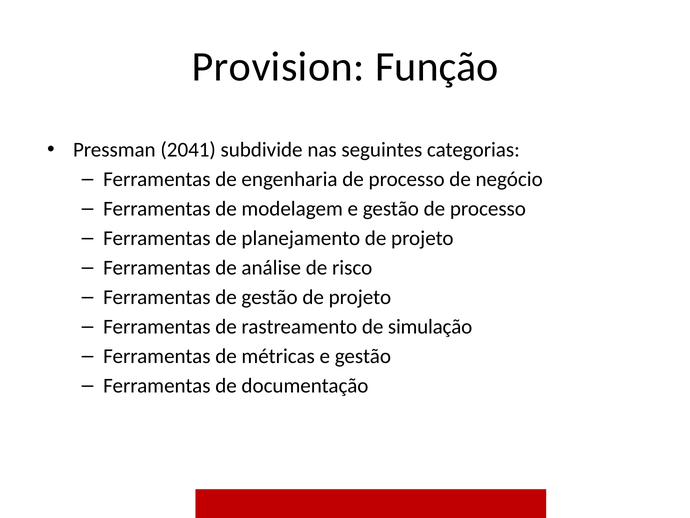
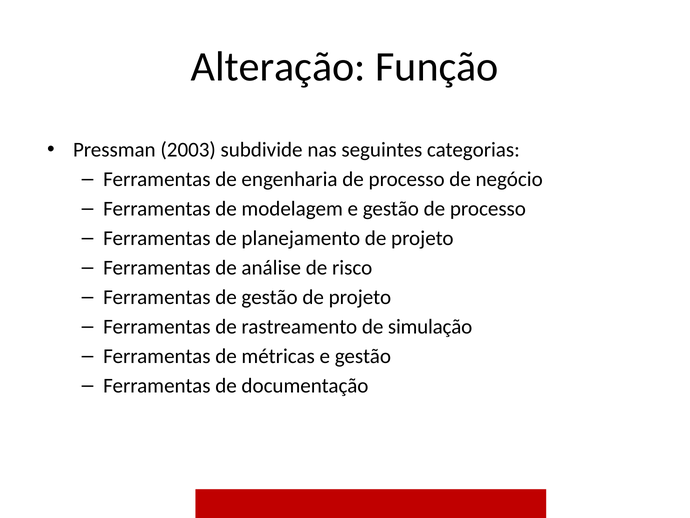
Provision: Provision -> Alteração (278, 67)
2041: 2041 -> 2003 (188, 150)
